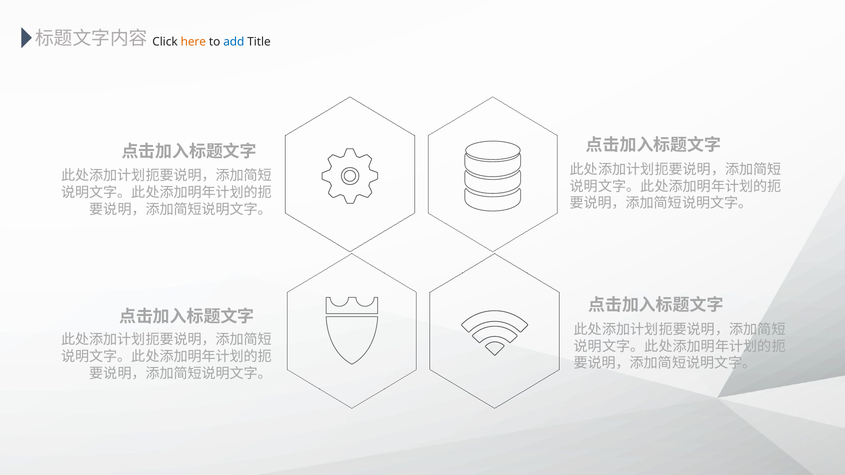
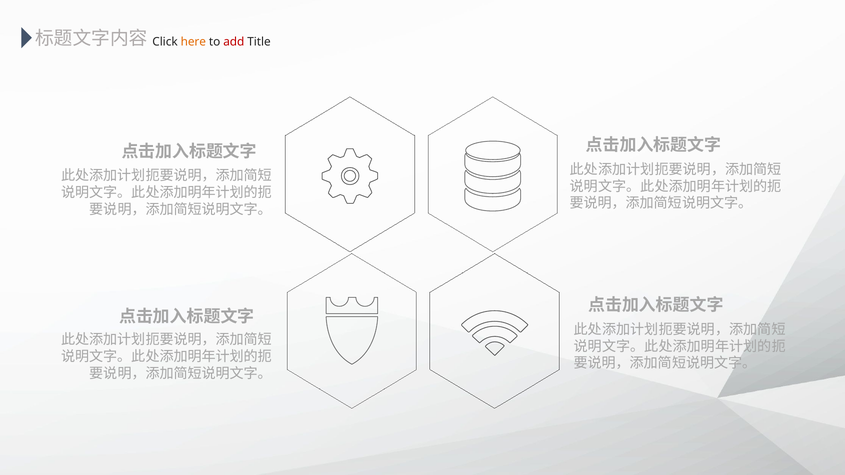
add colour: blue -> red (234, 42)
